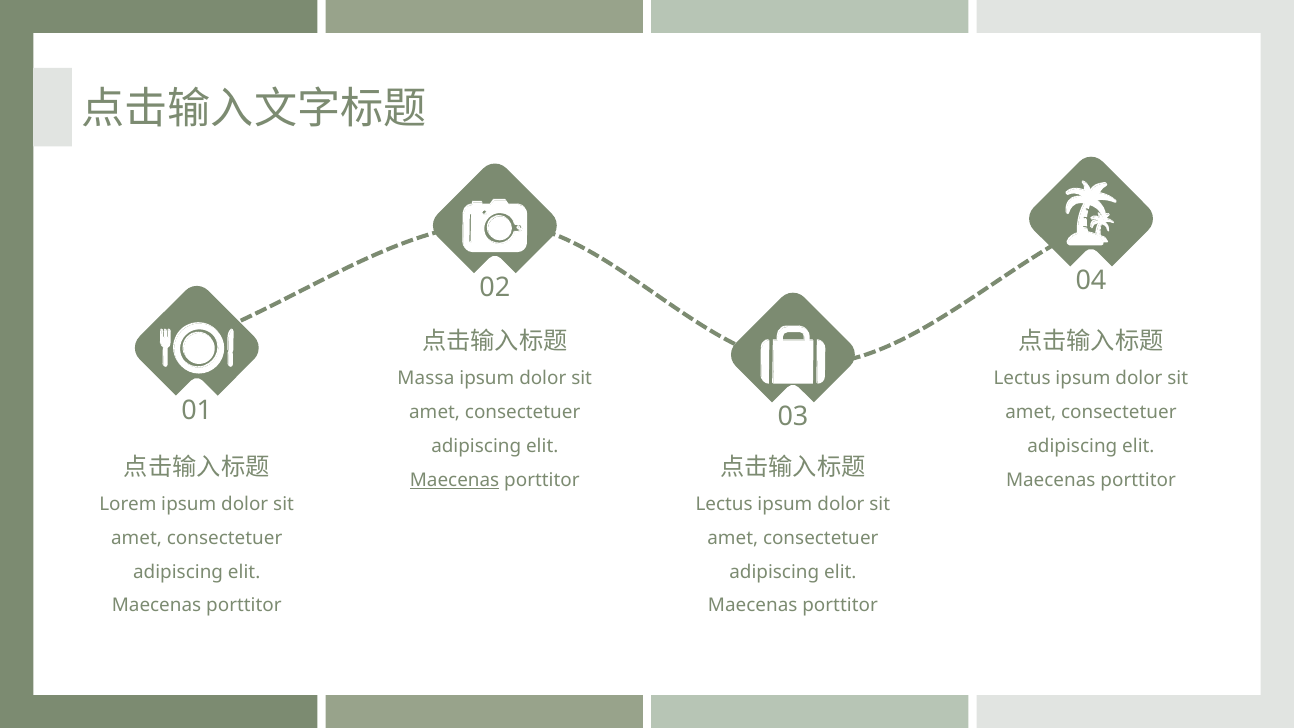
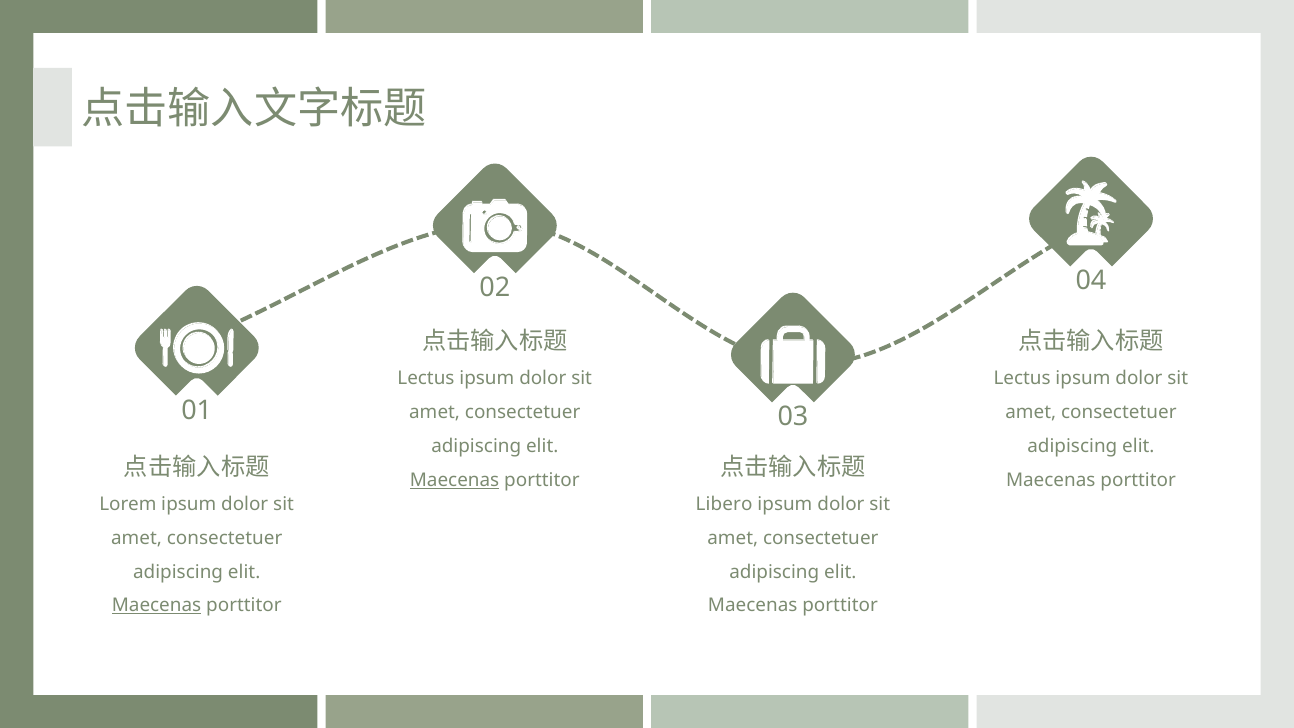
Massa: Massa -> Lectus (426, 378)
Lectus: Lectus -> Libero (724, 504)
Maecenas underline: none -> present (156, 606)
